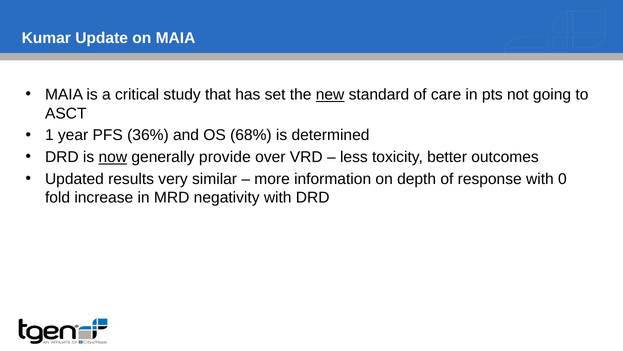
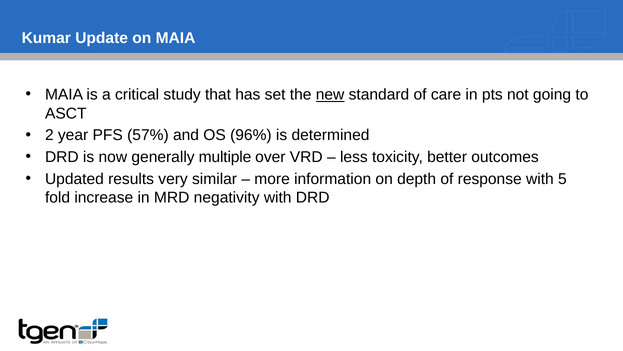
1: 1 -> 2 (49, 135)
36%: 36% -> 57% (148, 135)
68%: 68% -> 96% (251, 135)
now underline: present -> none (113, 157)
provide: provide -> multiple (225, 157)
0: 0 -> 5 (562, 179)
